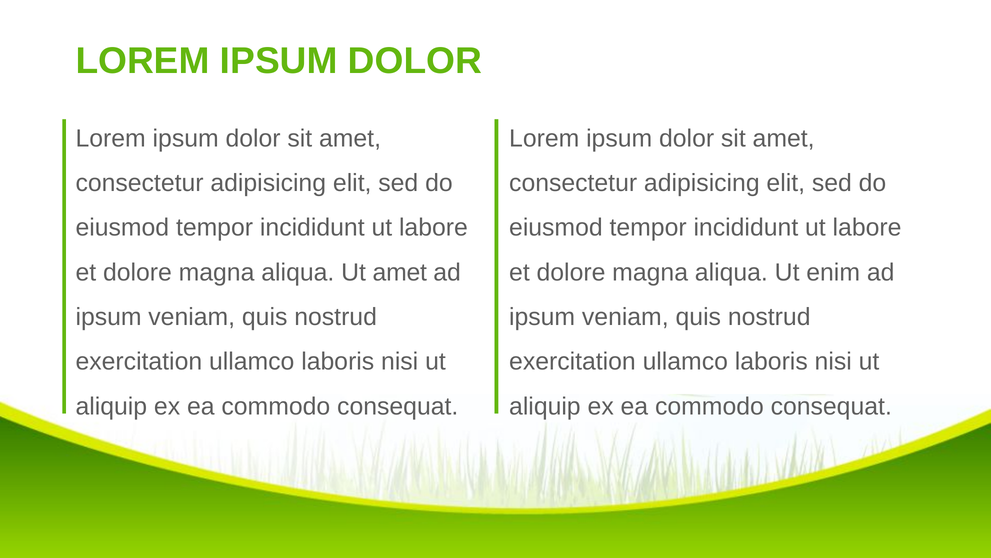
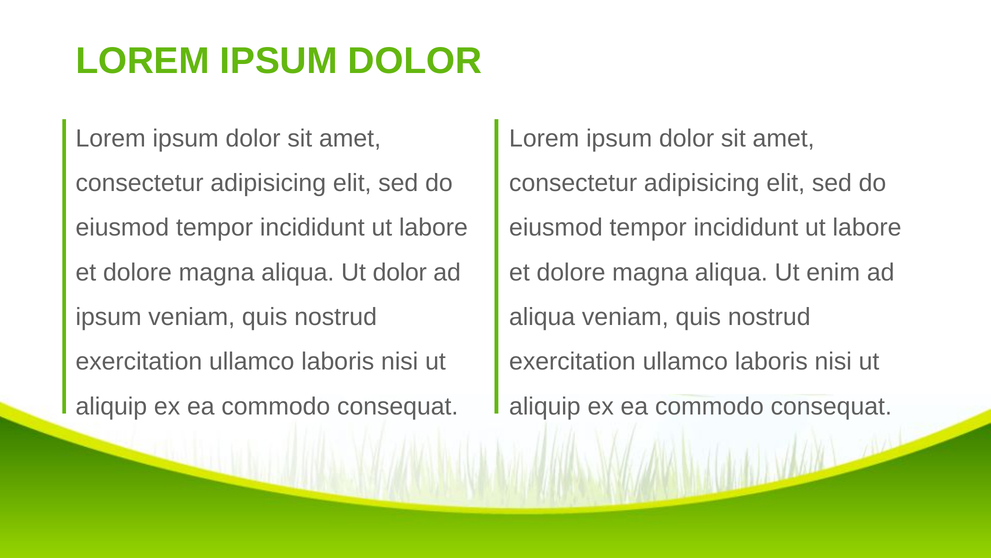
Ut amet: amet -> dolor (400, 272)
ipsum: ipsum -> aliqua (542, 317)
